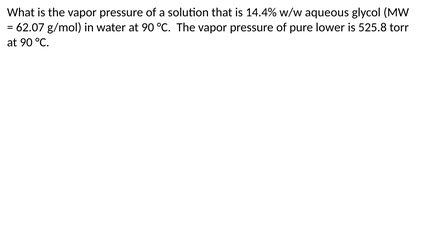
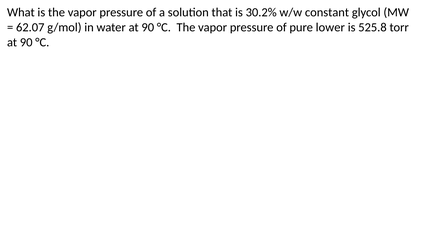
14.4%: 14.4% -> 30.2% (261, 12)
aqueous: aqueous -> constant (327, 12)
